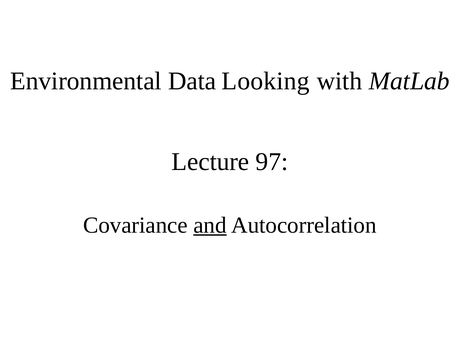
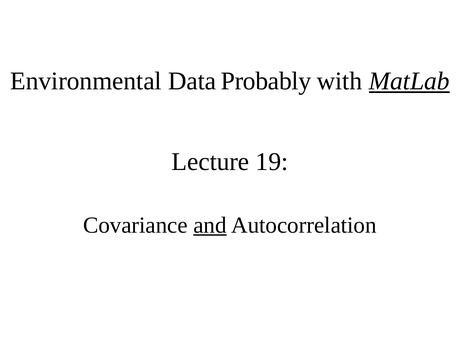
Looking: Looking -> Probably (266, 81)
MatLab underline: none -> present (409, 81)
97: 97 -> 19 (272, 162)
